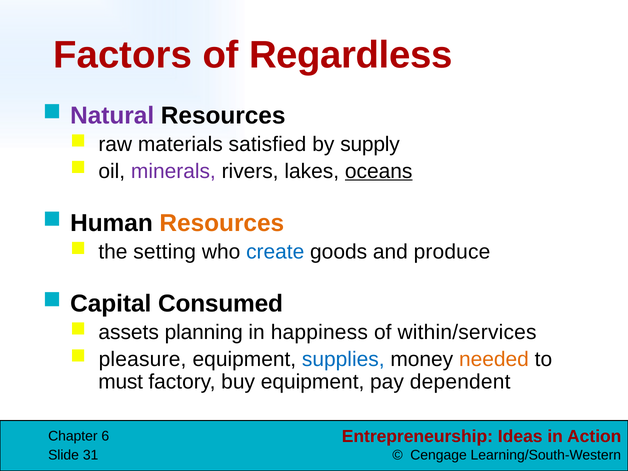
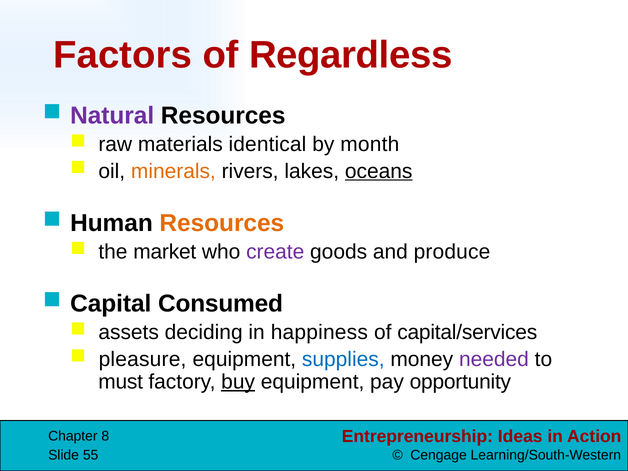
satisfied: satisfied -> identical (267, 144)
supply: supply -> month (370, 144)
minerals colour: purple -> orange (173, 171)
setting: setting -> market (165, 252)
create colour: blue -> purple (275, 252)
planning: planning -> deciding (204, 332)
within/services: within/services -> capital/services (467, 332)
needed colour: orange -> purple (494, 359)
buy underline: none -> present (238, 382)
dependent: dependent -> opportunity (460, 382)
6: 6 -> 8 (105, 436)
31: 31 -> 55 (91, 455)
